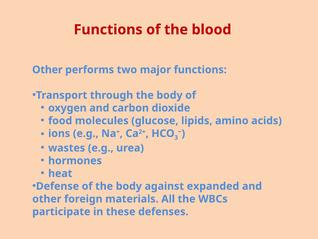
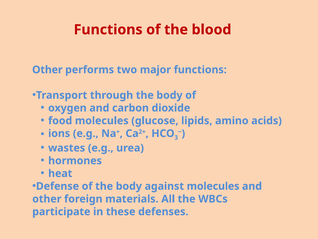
against expanded: expanded -> molecules (213, 186)
